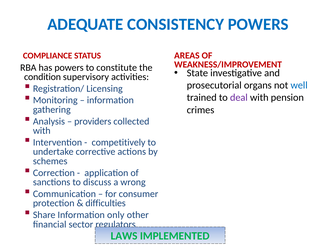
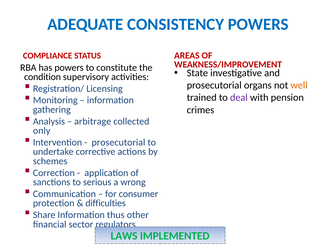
well colour: blue -> orange (299, 85)
providers: providers -> arbitrage (93, 121)
with: with -> only (42, 131)
competitively: competitively -> prosecutorial (118, 142)
discuss: discuss -> serious (97, 182)
only: only -> thus (116, 215)
